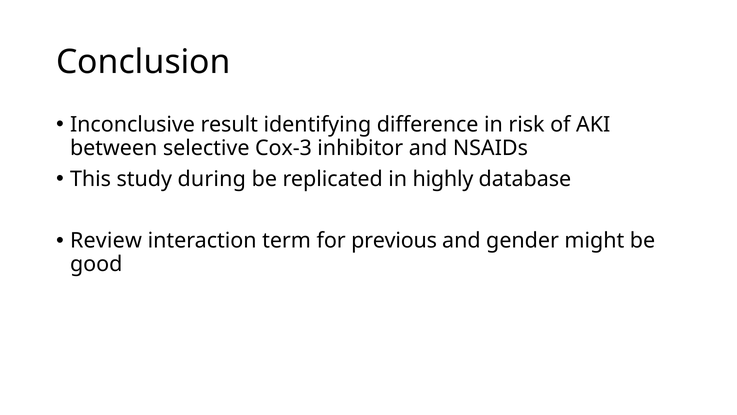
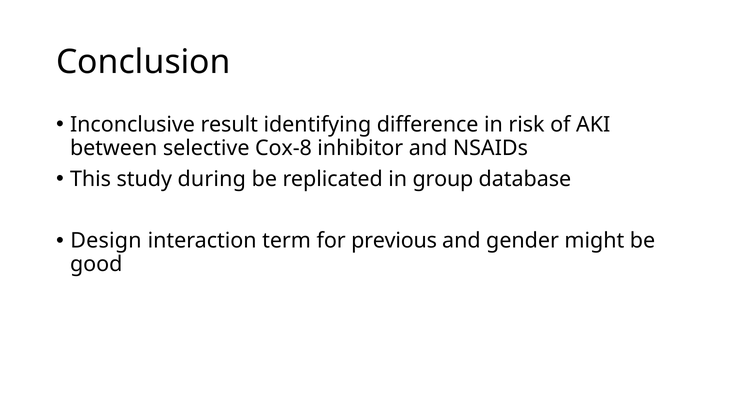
Cox-3: Cox-3 -> Cox-8 (283, 148)
highly: highly -> group (443, 179)
Review: Review -> Design (106, 241)
